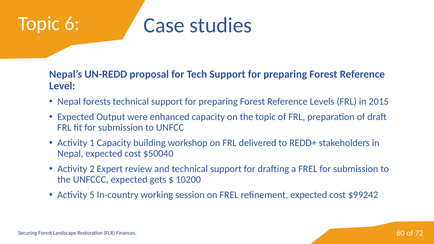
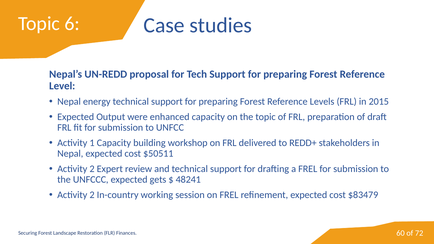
forests: forests -> energy (97, 102)
$50040: $50040 -> $50511 (158, 154)
10200: 10200 -> 48241 (188, 180)
5: 5 -> 2 (92, 195)
$99242: $99242 -> $83479 (363, 195)
